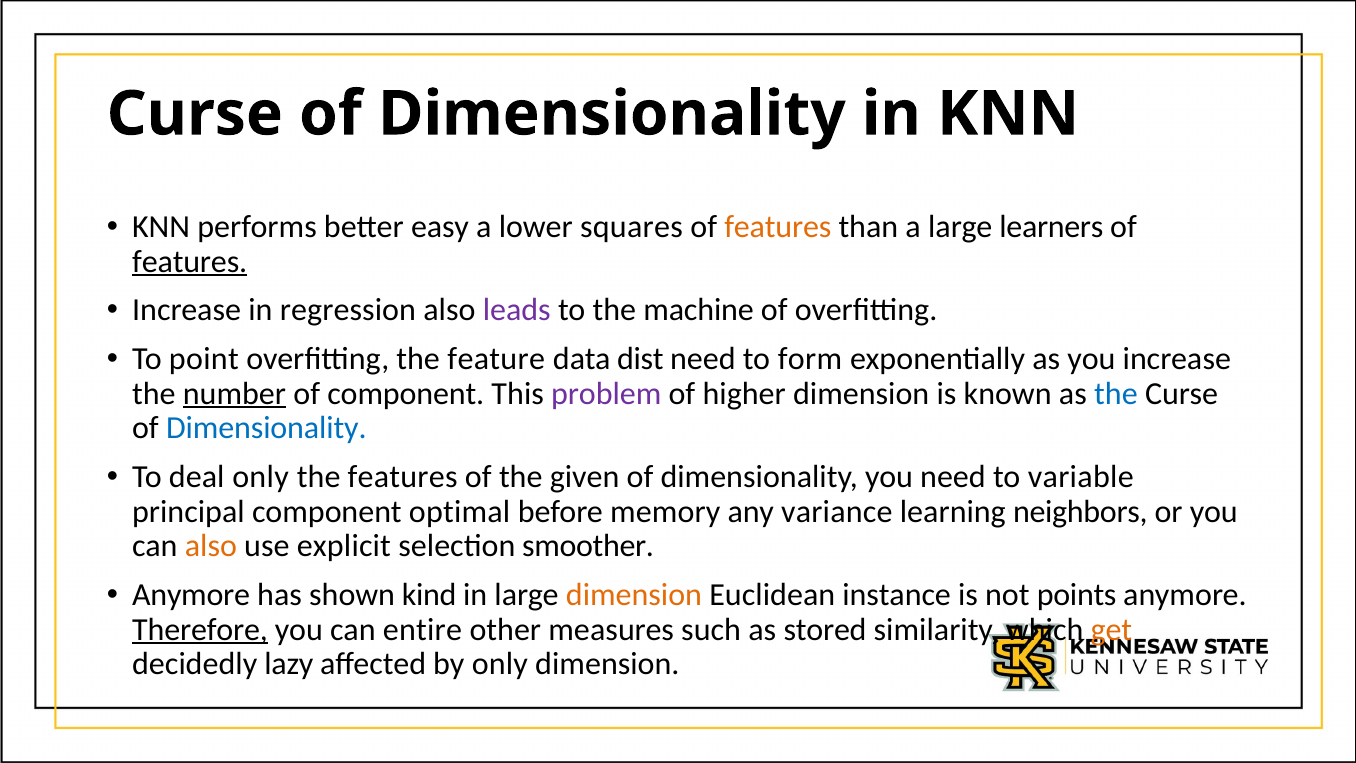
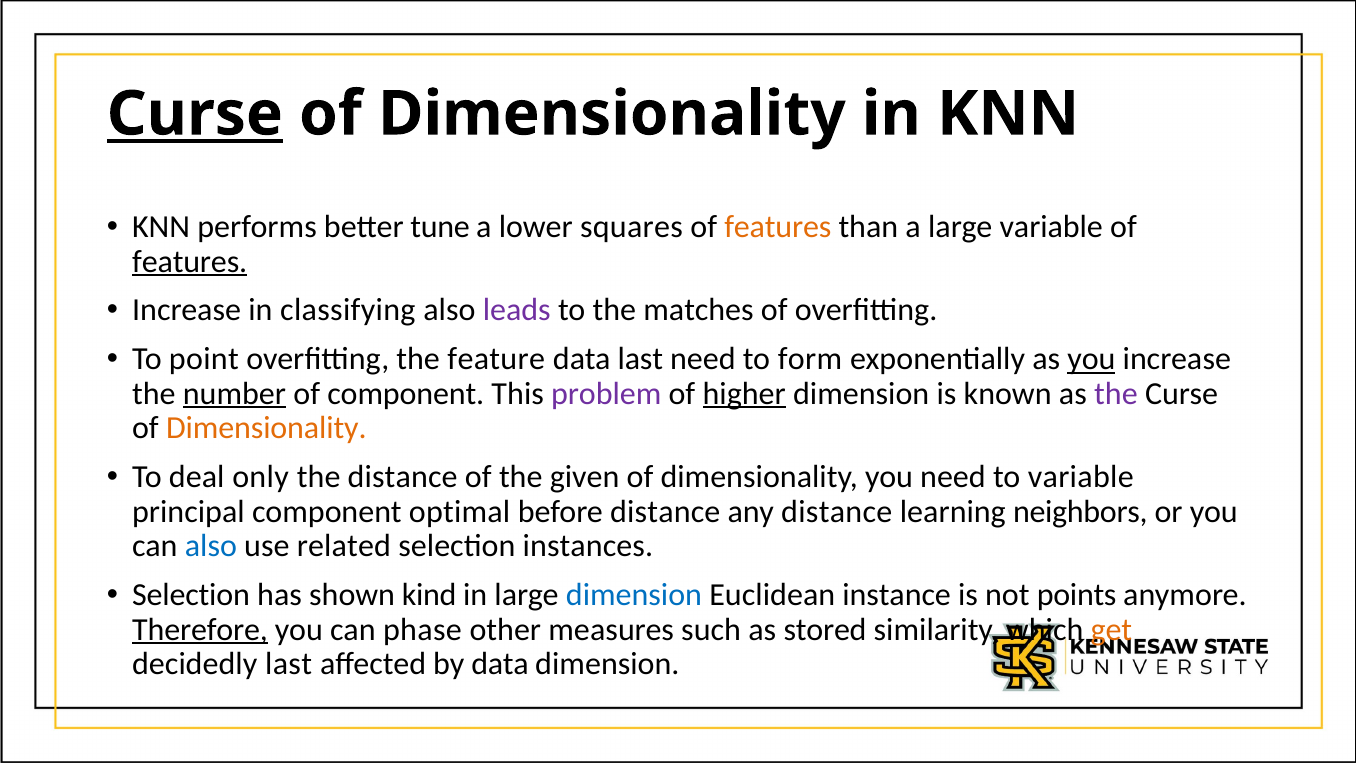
Curse underline: none -> present (195, 114)
easy: easy -> tune (440, 227)
large learners: learners -> variable (1051, 227)
regression: regression -> classifying (348, 310)
machine: machine -> matches (699, 310)
data dist: dist -> last (640, 359)
you underline: none -> present (1091, 359)
higher underline: none -> present (744, 394)
the colour: blue -> purple (1116, 394)
Dimensionality colour: blue -> orange (266, 428)
the features: features -> distance (403, 477)
before memory: memory -> distance (665, 511)
any variance: variance -> distance (837, 511)
also colour: orange -> blue (211, 546)
explicit: explicit -> related (344, 546)
smoother: smoother -> instances (588, 546)
Anymore: Anymore -> Selection (191, 595)
dimension colour: orange -> blue (634, 595)
entire: entire -> phase (422, 629)
decidedly lazy: lazy -> last (289, 664)
by only: only -> data (500, 664)
